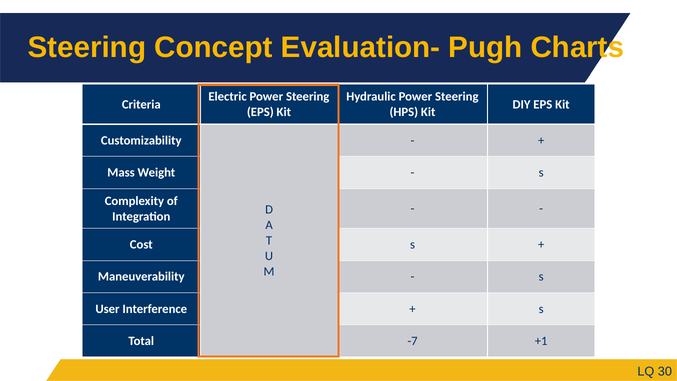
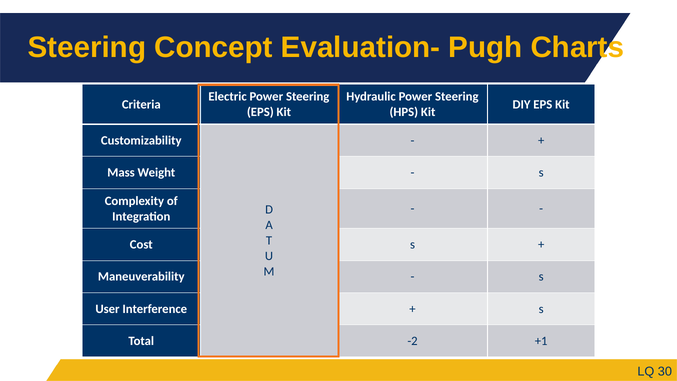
-7: -7 -> -2 (413, 341)
